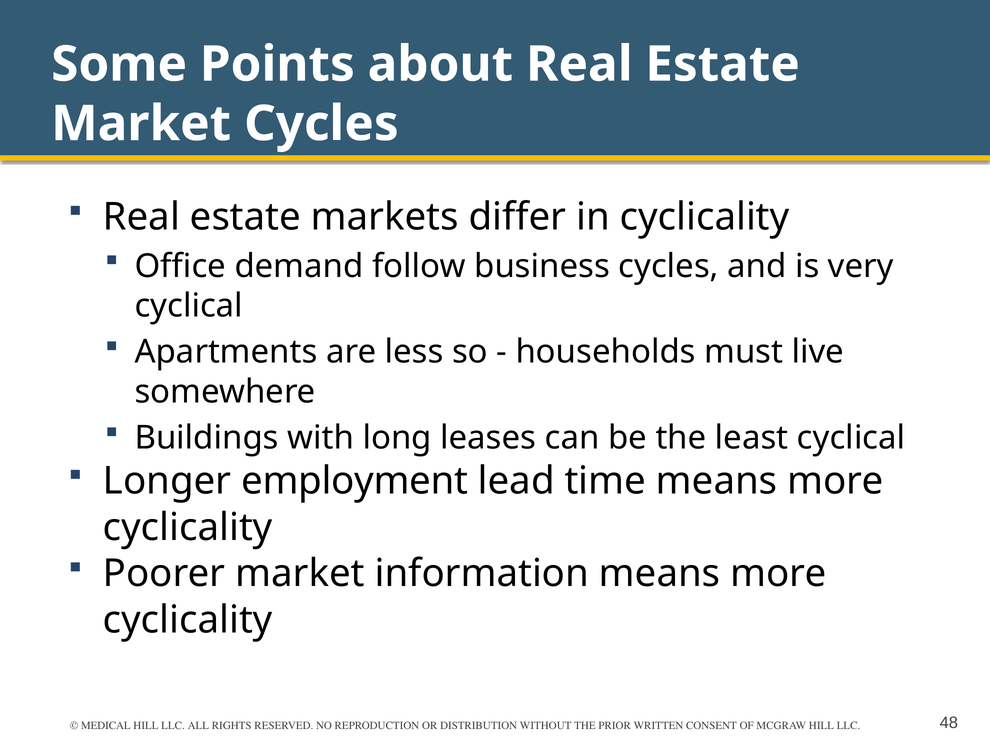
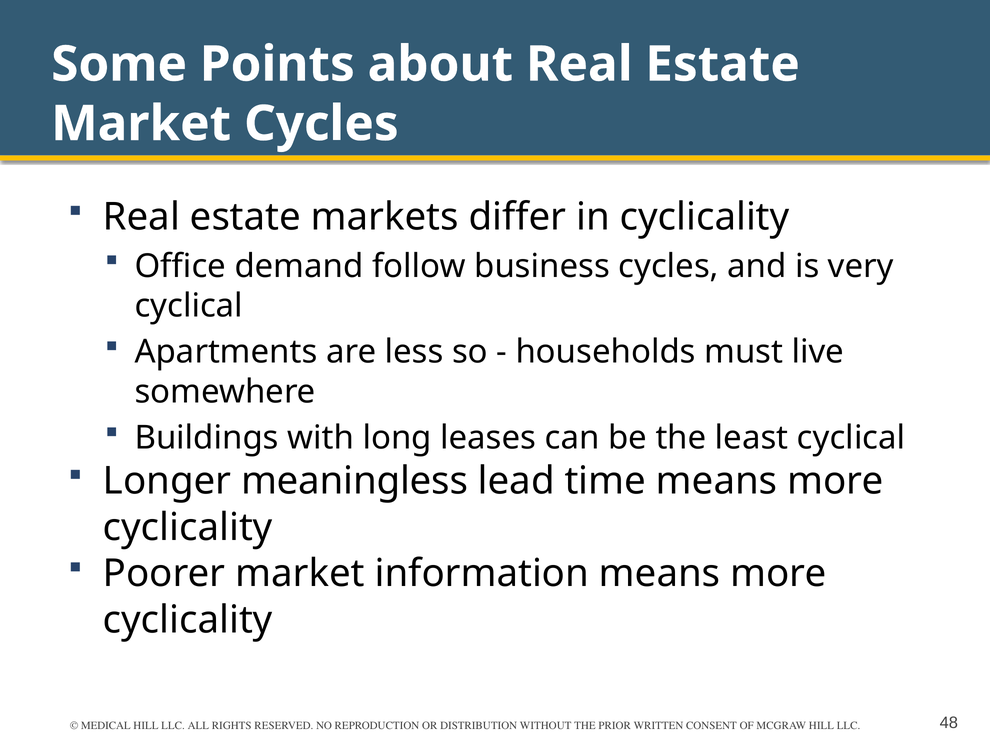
employment: employment -> meaningless (355, 481)
